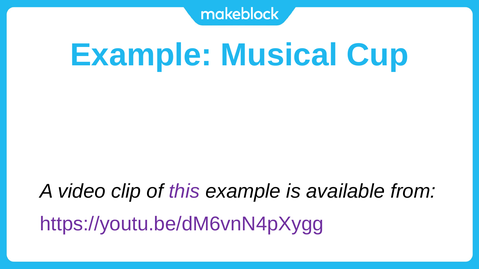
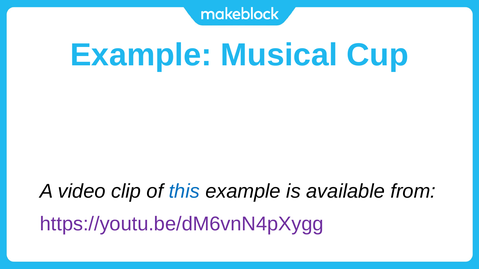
this colour: purple -> blue (184, 191)
